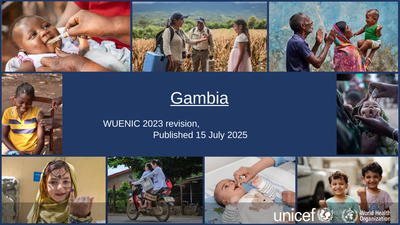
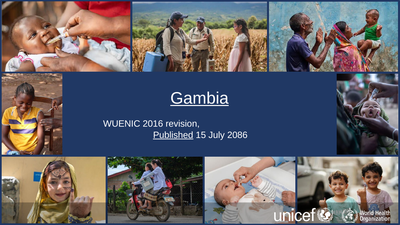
2023: 2023 -> 2016 (153, 124)
Published underline: none -> present (173, 135)
2025: 2025 -> 2086 (237, 135)
